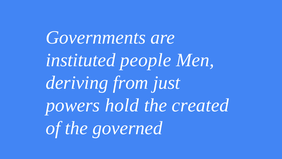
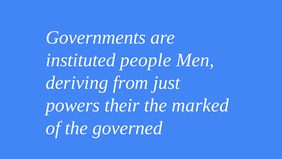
hold: hold -> their (122, 105)
created: created -> marked (200, 105)
